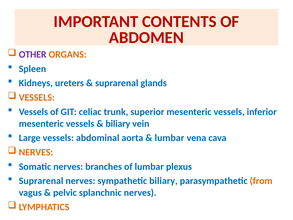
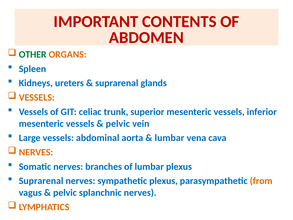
OTHER colour: purple -> green (33, 54)
biliary: biliary -> pelvic (118, 123)
sympathetic biliary: biliary -> plexus (163, 181)
